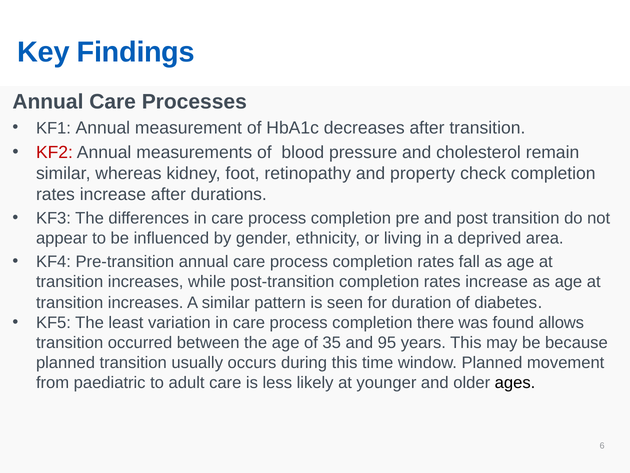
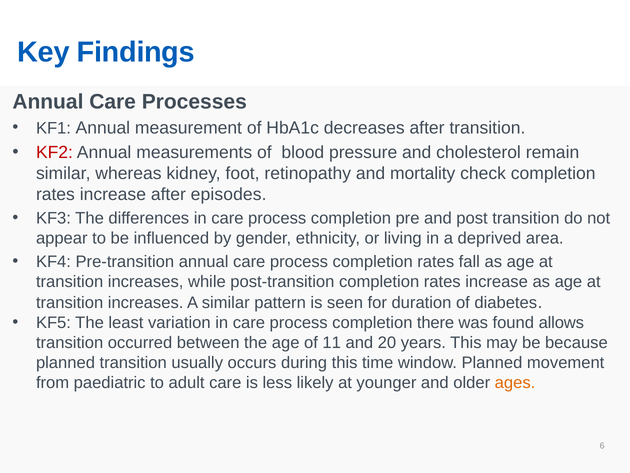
property: property -> mortality (423, 173)
durations: durations -> episodes (229, 194)
35: 35 -> 11 (332, 342)
95: 95 -> 20 (387, 342)
ages colour: black -> orange (515, 382)
